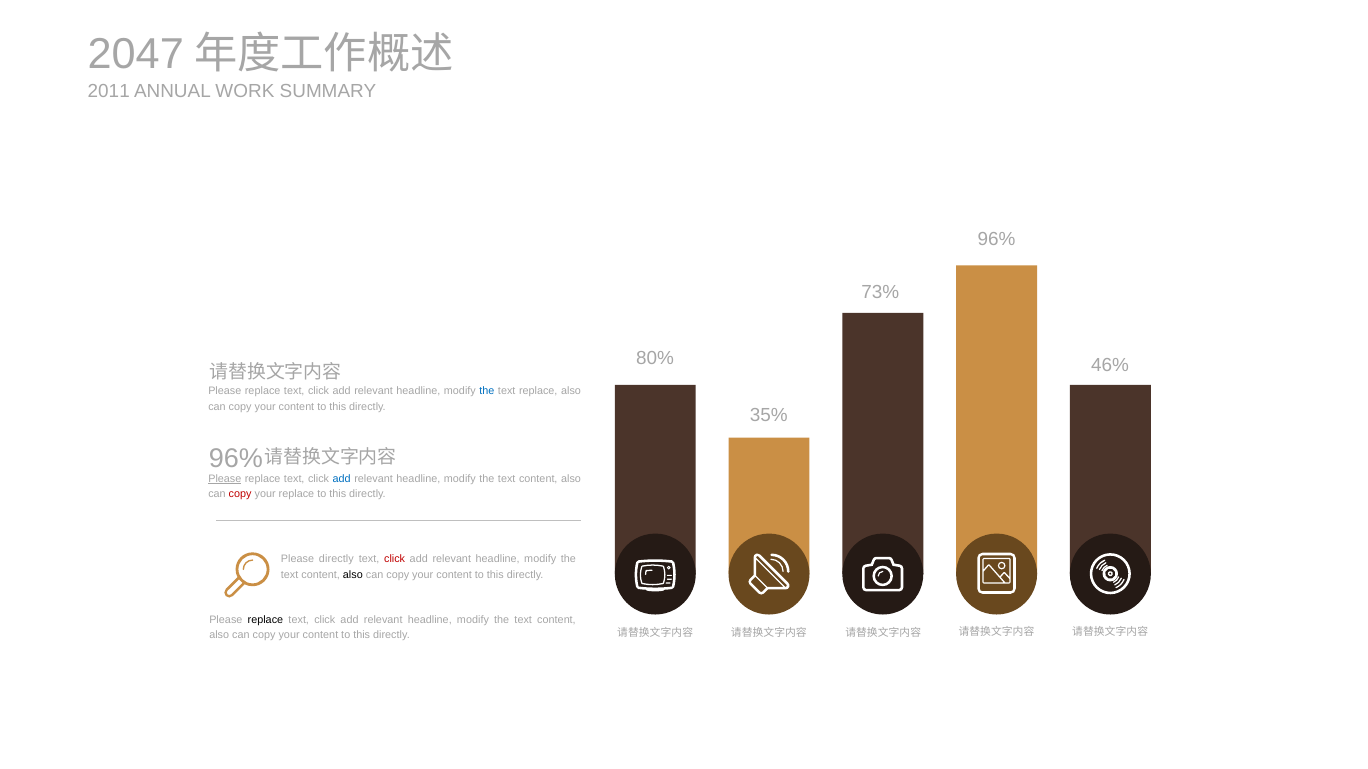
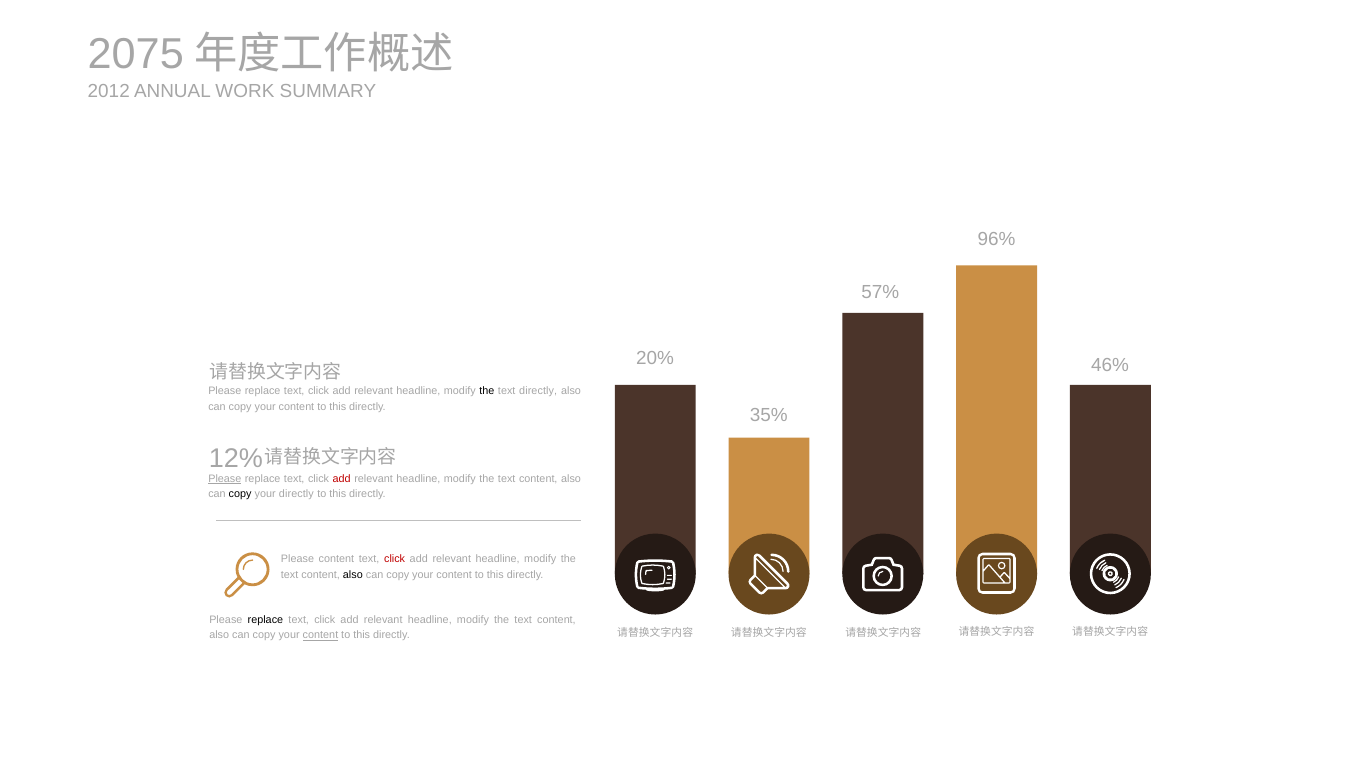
2047: 2047 -> 2075 (136, 54)
2011: 2011 -> 2012 (109, 92)
73%: 73% -> 57% (880, 292)
80%: 80% -> 20% (655, 359)
the colour: blue -> black (487, 391)
text replace: replace -> directly (538, 391)
96%: 96% -> 12% (236, 459)
add colour: blue -> red (342, 479)
copy colour: red -> black (240, 494)
your replace: replace -> directly (296, 494)
Please directly: directly -> content (336, 560)
content underline: none -> present (321, 636)
